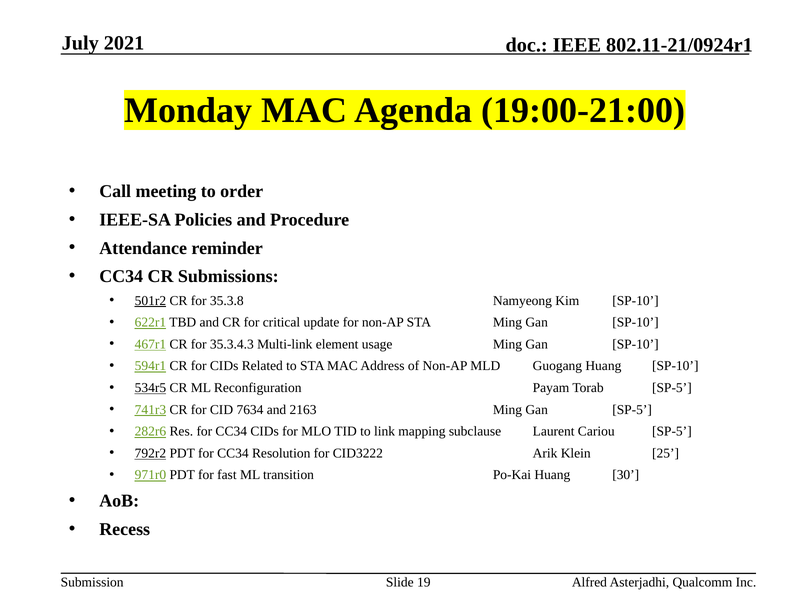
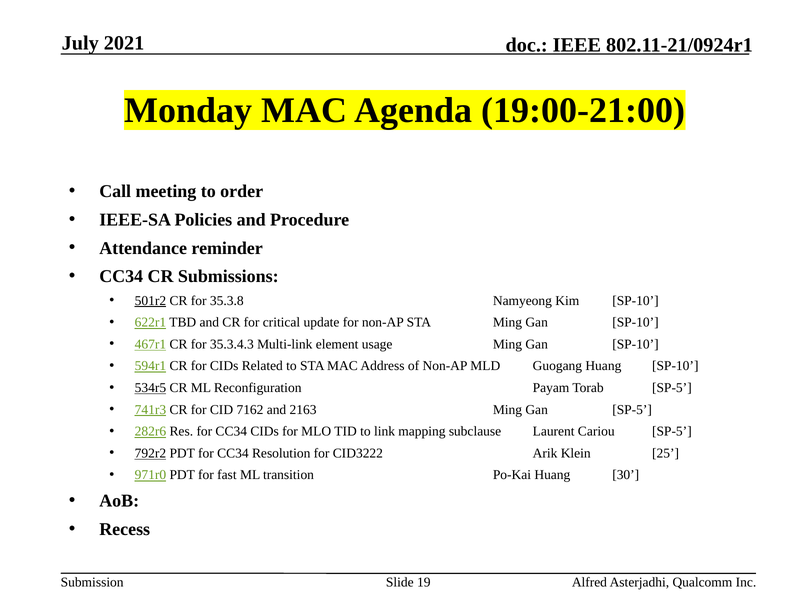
7634: 7634 -> 7162 (250, 410)
